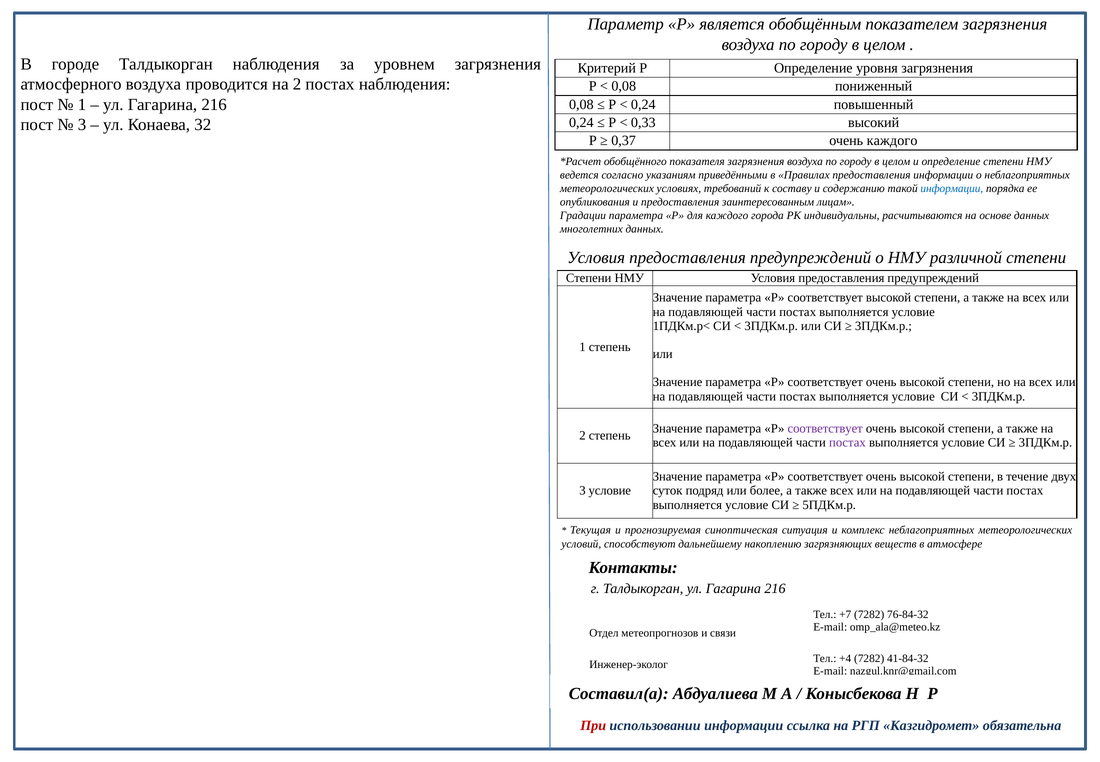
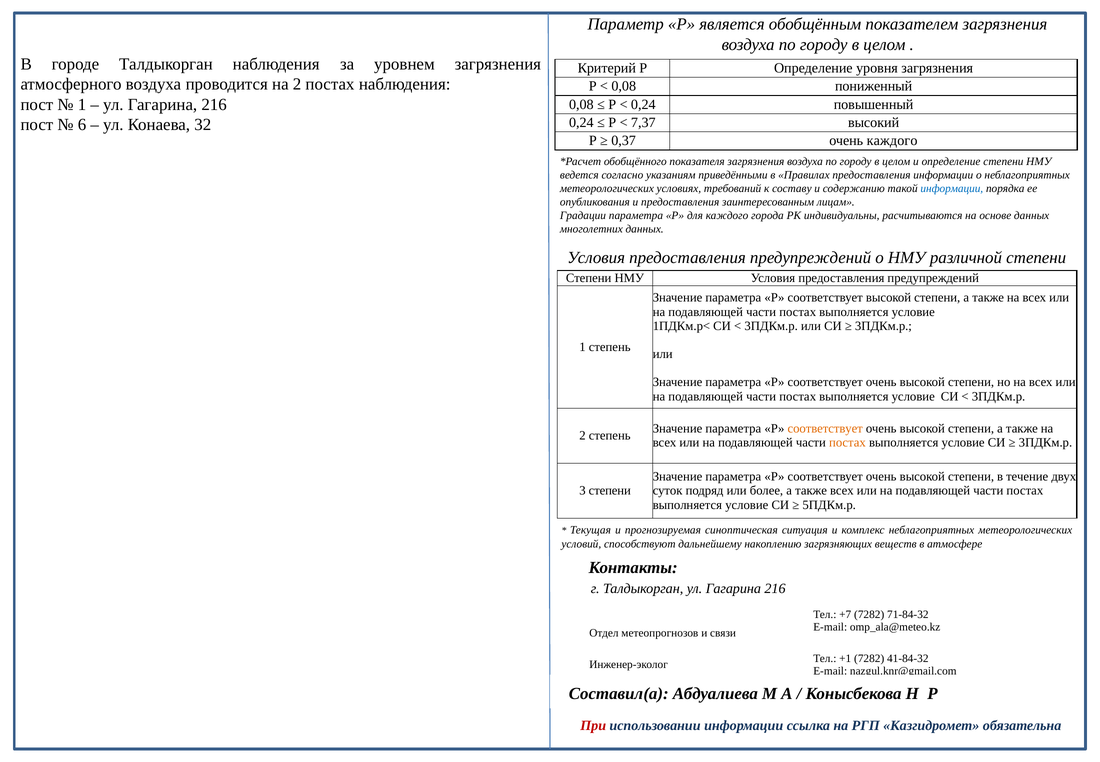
0,33: 0,33 -> 7,37 (643, 123)
3: 3 -> 6 (82, 125)
соответствует colour: purple -> orange (825, 428)
постах colour: purple -> orange (847, 442)
3 условие: условие -> степени (610, 490)
76-84-32: 76-84-32 -> 71-84-32 (908, 614)
+4: +4 -> +1 (845, 658)
